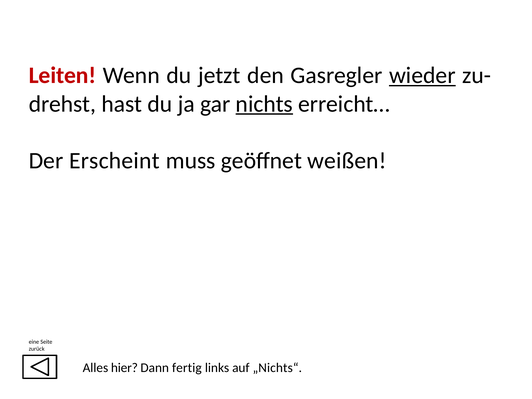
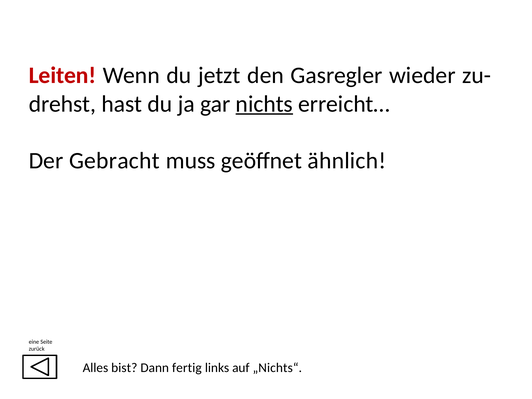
wieder underline: present -> none (422, 75)
Erscheint: Erscheint -> Gebracht (114, 161)
weißen: weißen -> ähnlich (347, 161)
hier: hier -> bist (124, 368)
